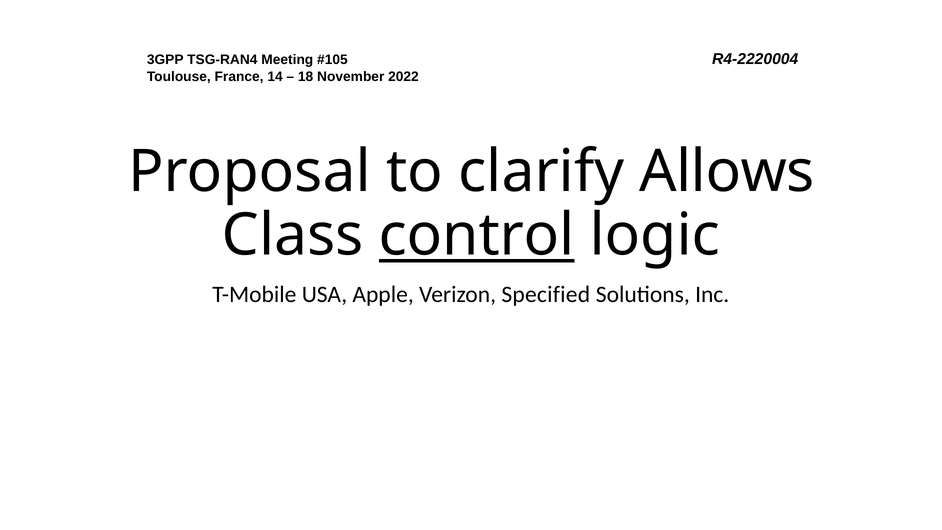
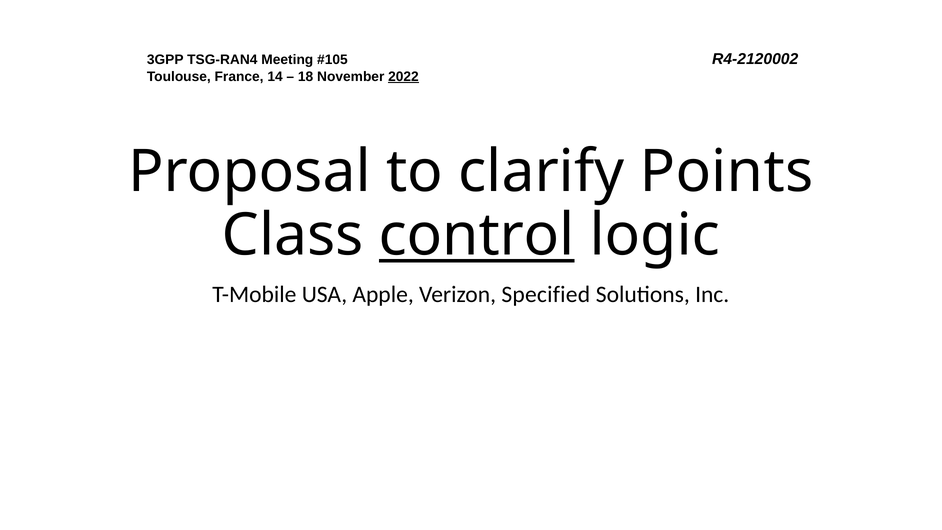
R4-2220004: R4-2220004 -> R4-2120002 (755, 59)
2022 underline: none -> present (403, 77)
Allows: Allows -> Points (726, 172)
